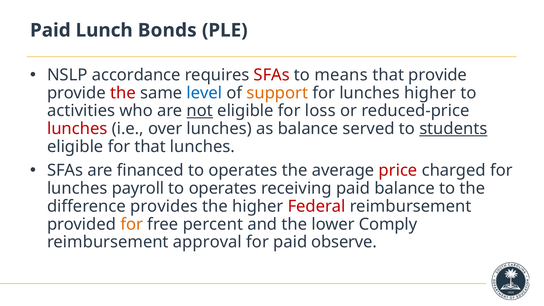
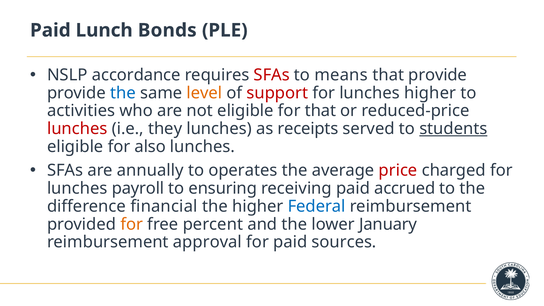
the colour: red -> blue (123, 93)
level colour: blue -> orange (204, 93)
support colour: orange -> red (277, 93)
not underline: present -> none (200, 111)
for loss: loss -> that (320, 111)
over: over -> they (165, 129)
as balance: balance -> receipts (308, 129)
for that: that -> also (150, 147)
financed: financed -> annually (150, 170)
operates: operates -> ensuring (223, 188)
paid balance: balance -> accrued (405, 188)
provides: provides -> financial (164, 206)
Federal colour: red -> blue (317, 206)
Comply: Comply -> January (388, 224)
observe: observe -> sources (344, 242)
